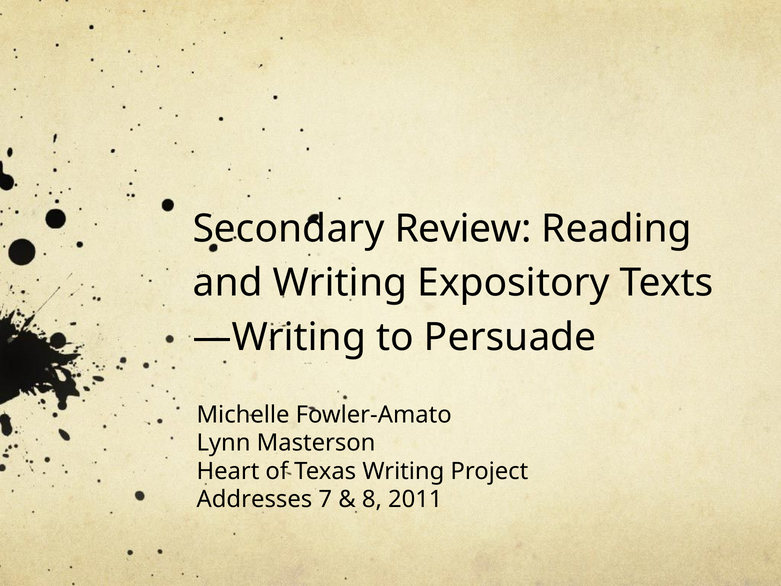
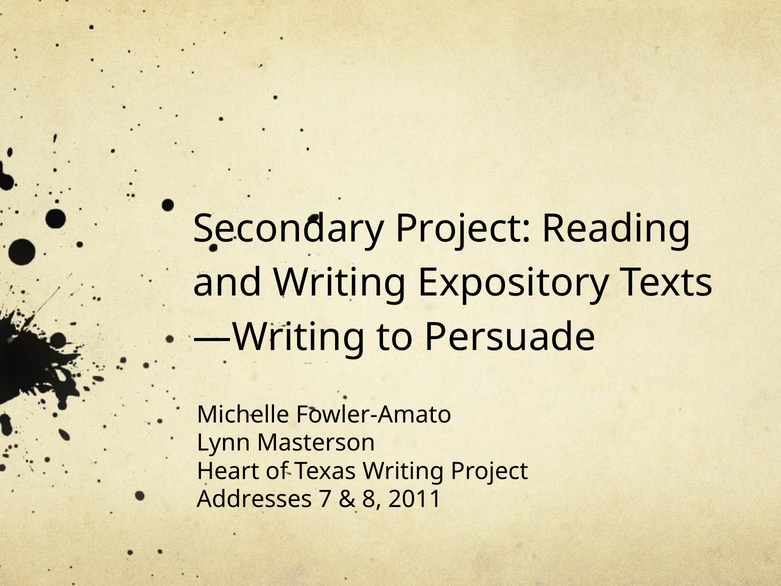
Secondary Review: Review -> Project (463, 229)
